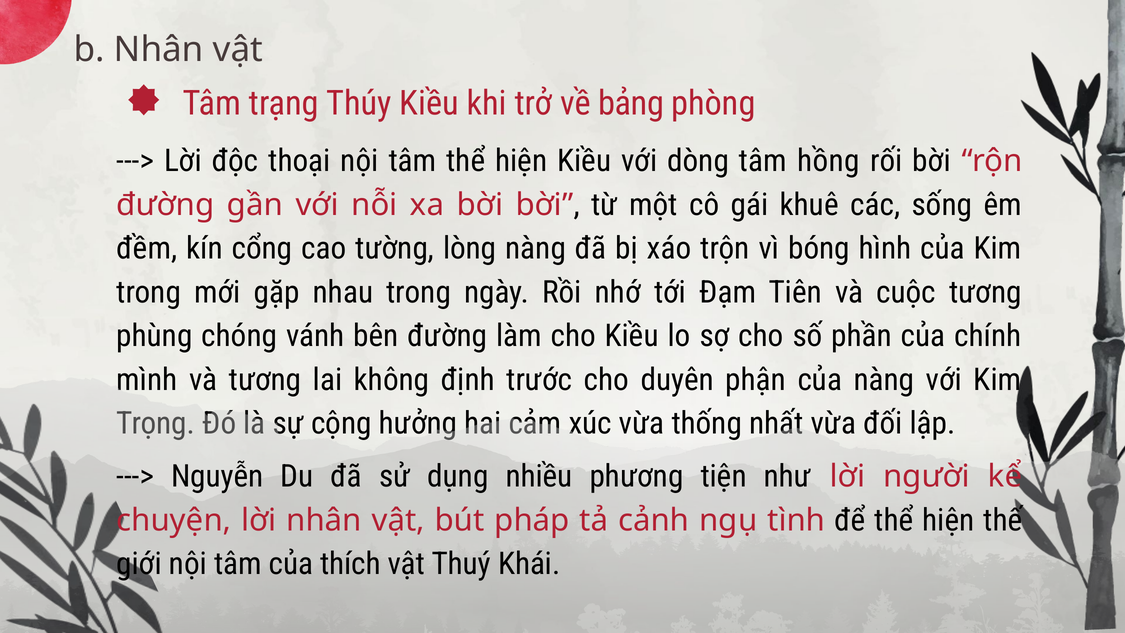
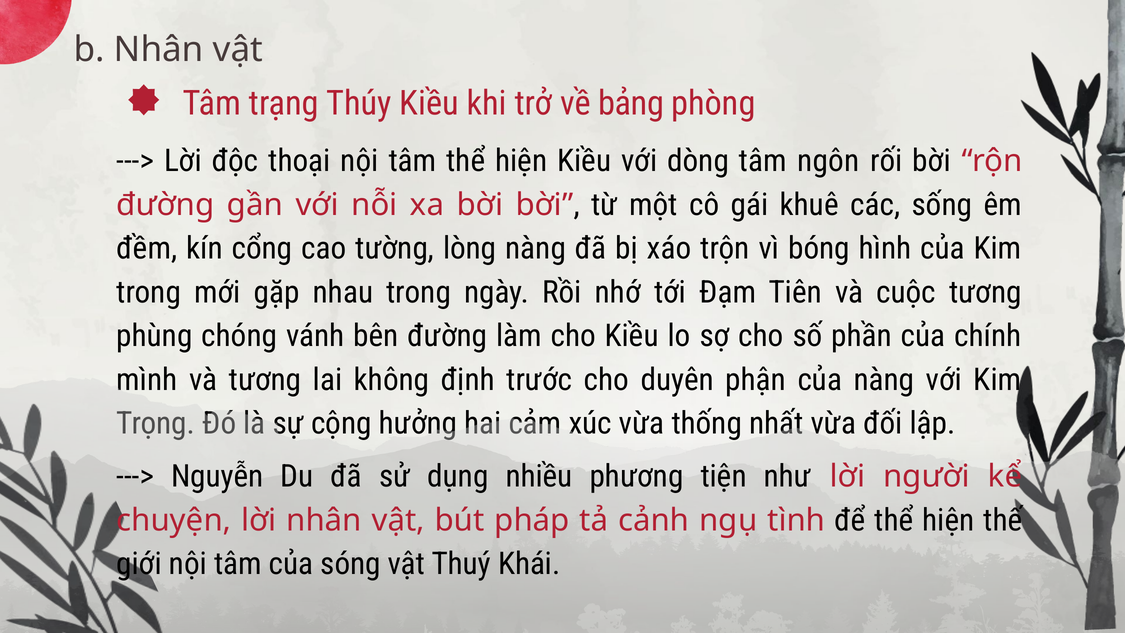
hồng: hồng -> ngôn (828, 161)
thích: thích -> sóng (351, 564)
